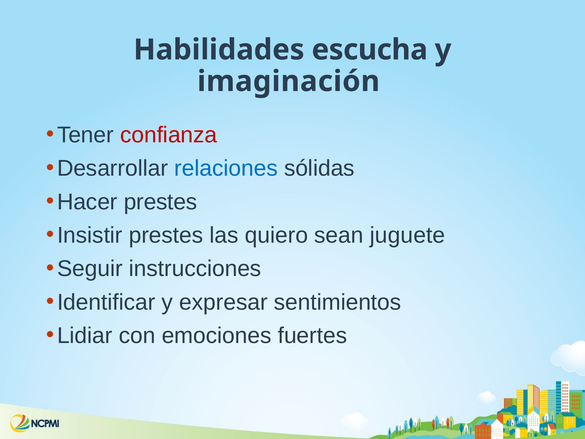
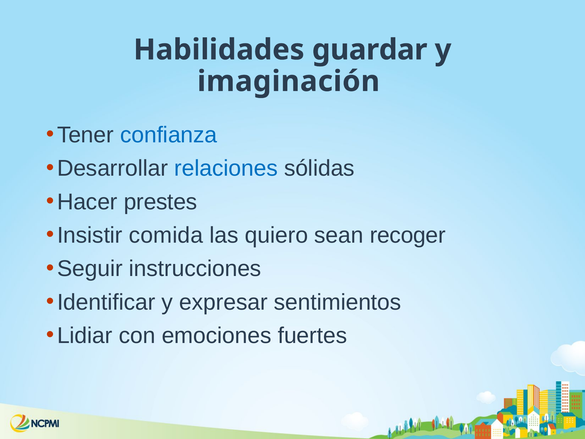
escucha: escucha -> guardar (370, 50)
confianza colour: red -> blue (169, 135)
Insistir prestes: prestes -> comida (166, 235)
juguete: juguete -> recoger (408, 235)
